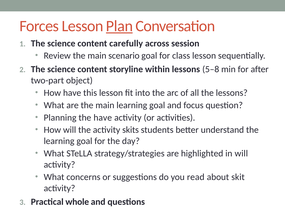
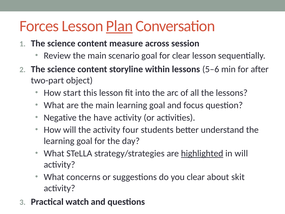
carefully: carefully -> measure (126, 43)
for class: class -> clear (181, 56)
5–8: 5–8 -> 5–6 (211, 69)
How have: have -> start (72, 93)
Planning: Planning -> Negative (60, 117)
skits: skits -> four (130, 130)
highlighted underline: none -> present (202, 153)
you read: read -> clear (196, 177)
whole: whole -> watch (77, 202)
